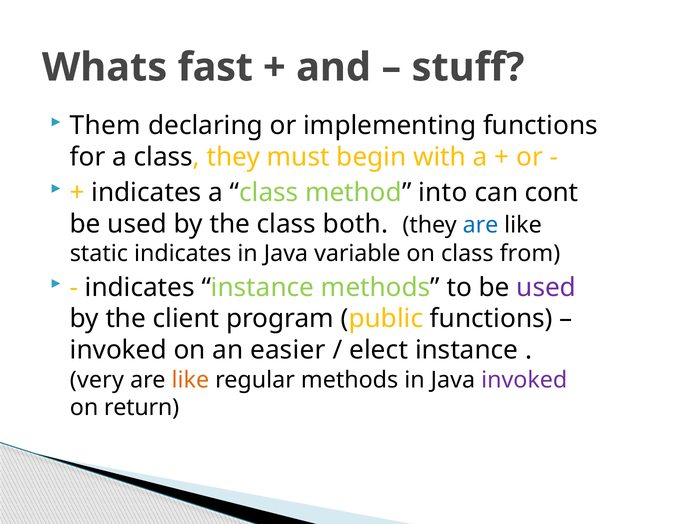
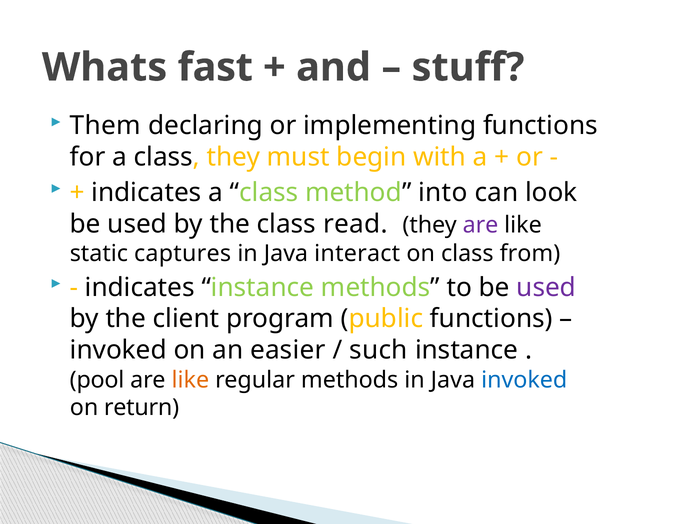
cont: cont -> look (551, 193)
both: both -> read (356, 224)
are colour: blue -> purple (481, 225)
static indicates: indicates -> captures (183, 254)
variable: variable -> interact (357, 254)
elect: elect -> such (379, 350)
very: very -> pool (97, 380)
invoked colour: purple -> blue (524, 380)
